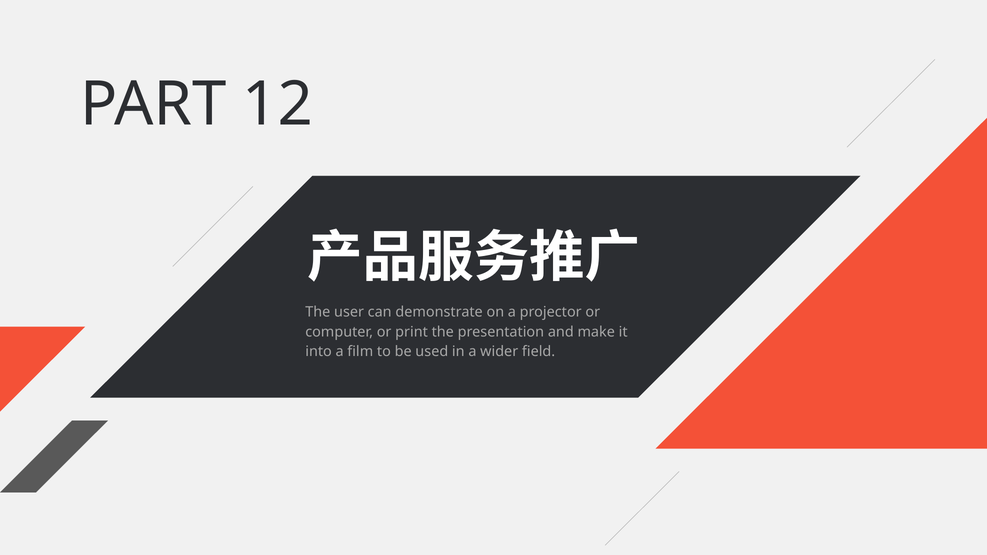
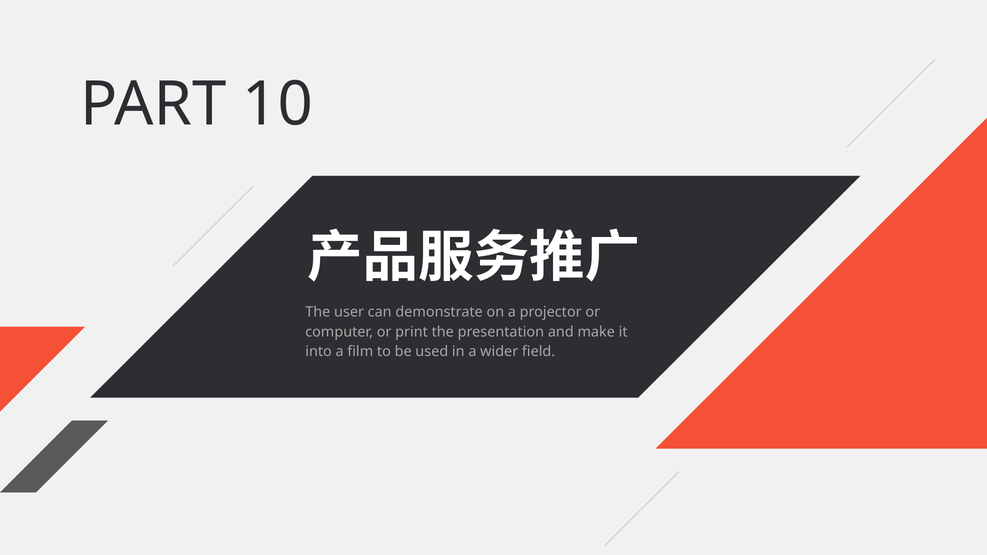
12: 12 -> 10 (278, 104)
